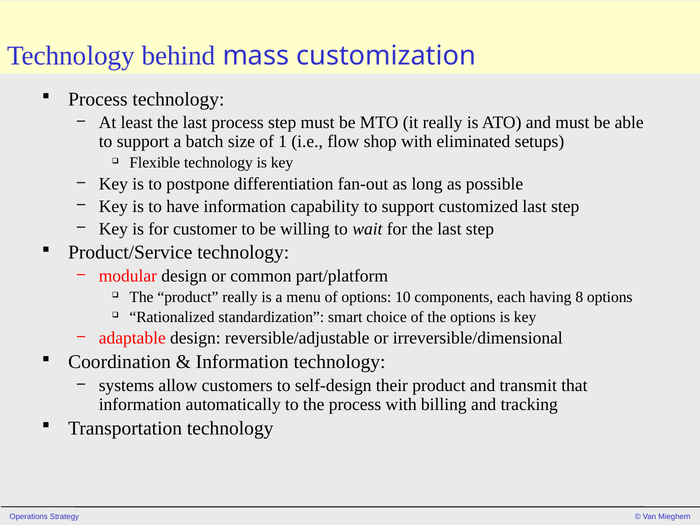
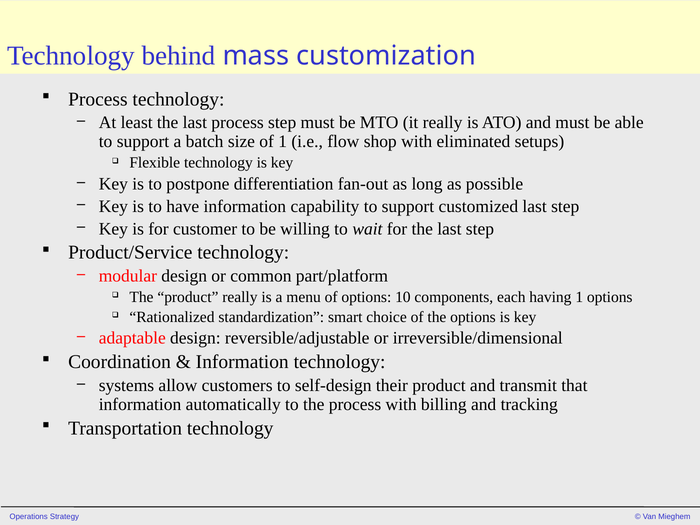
having 8: 8 -> 1 (579, 297)
